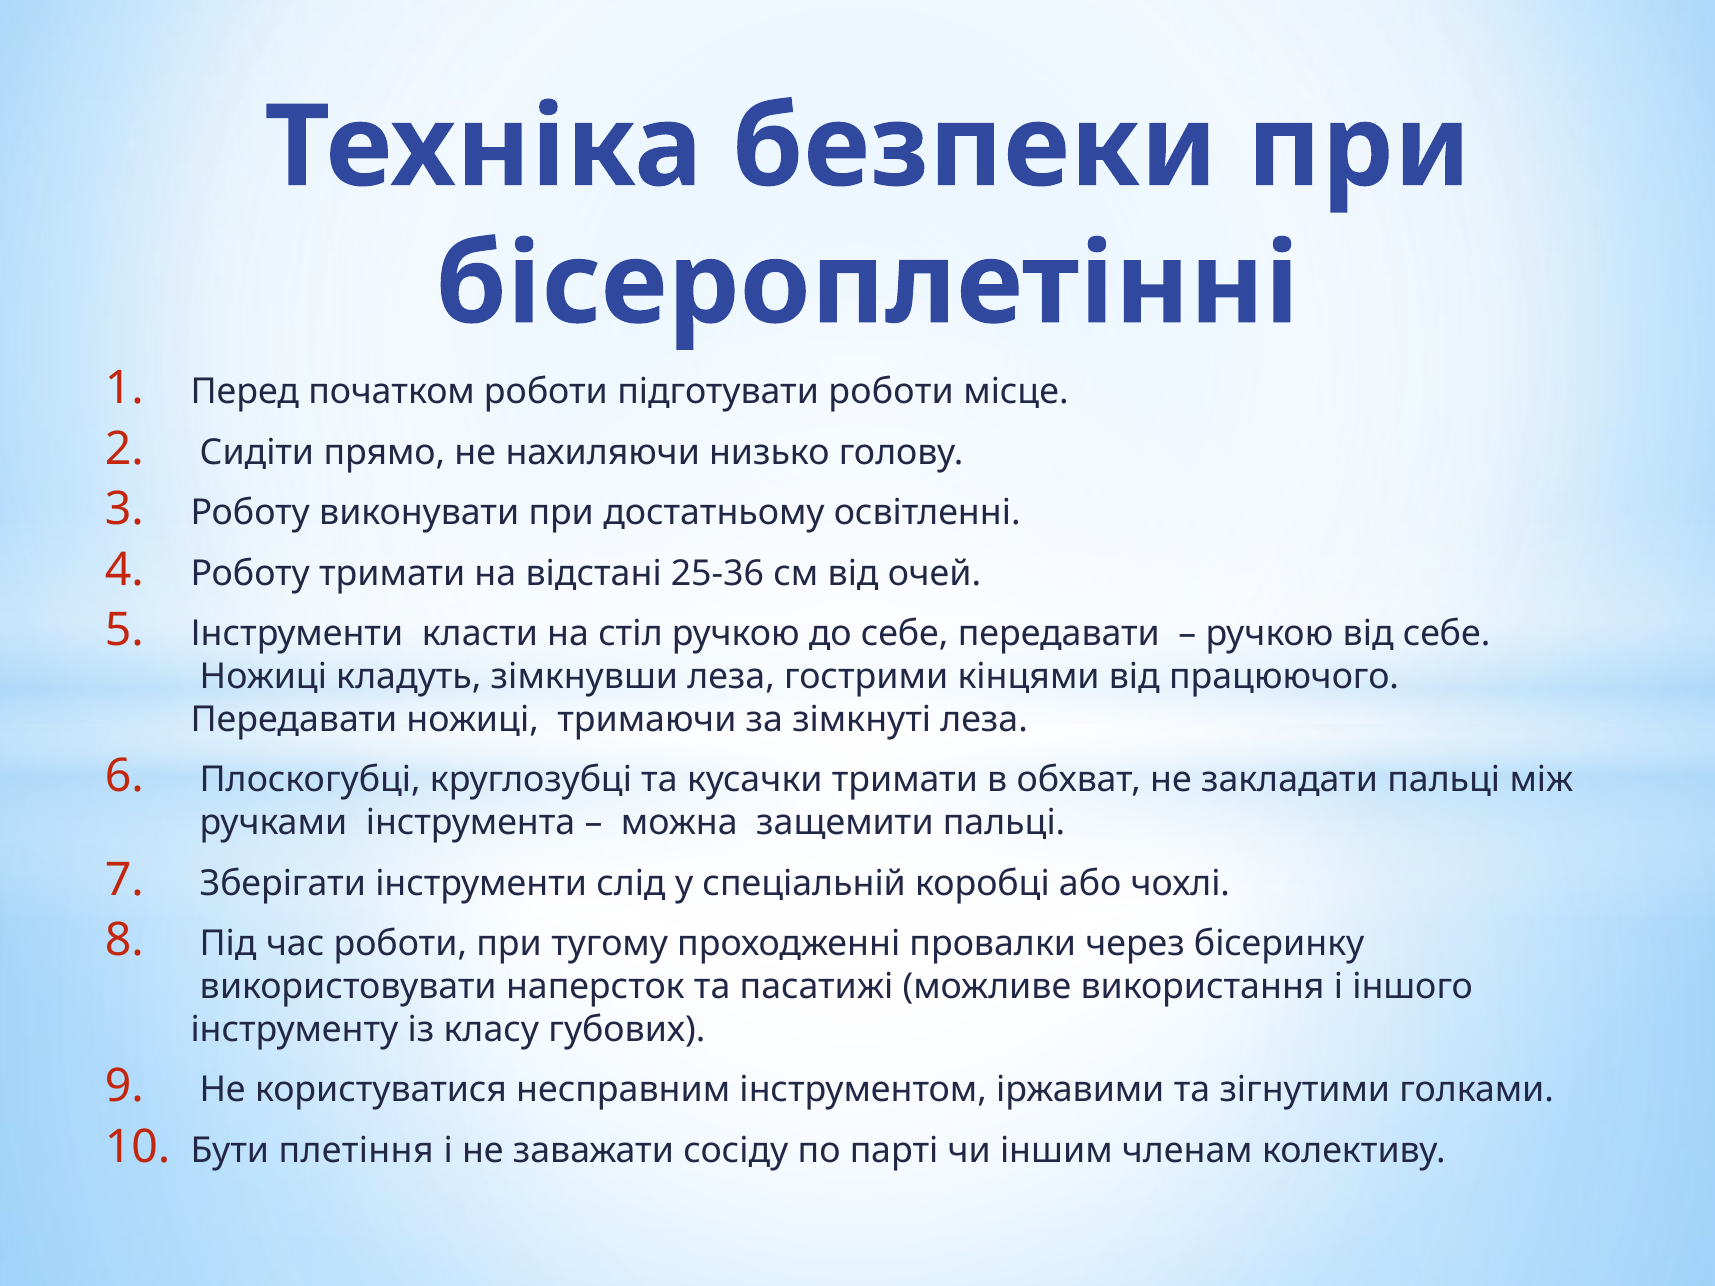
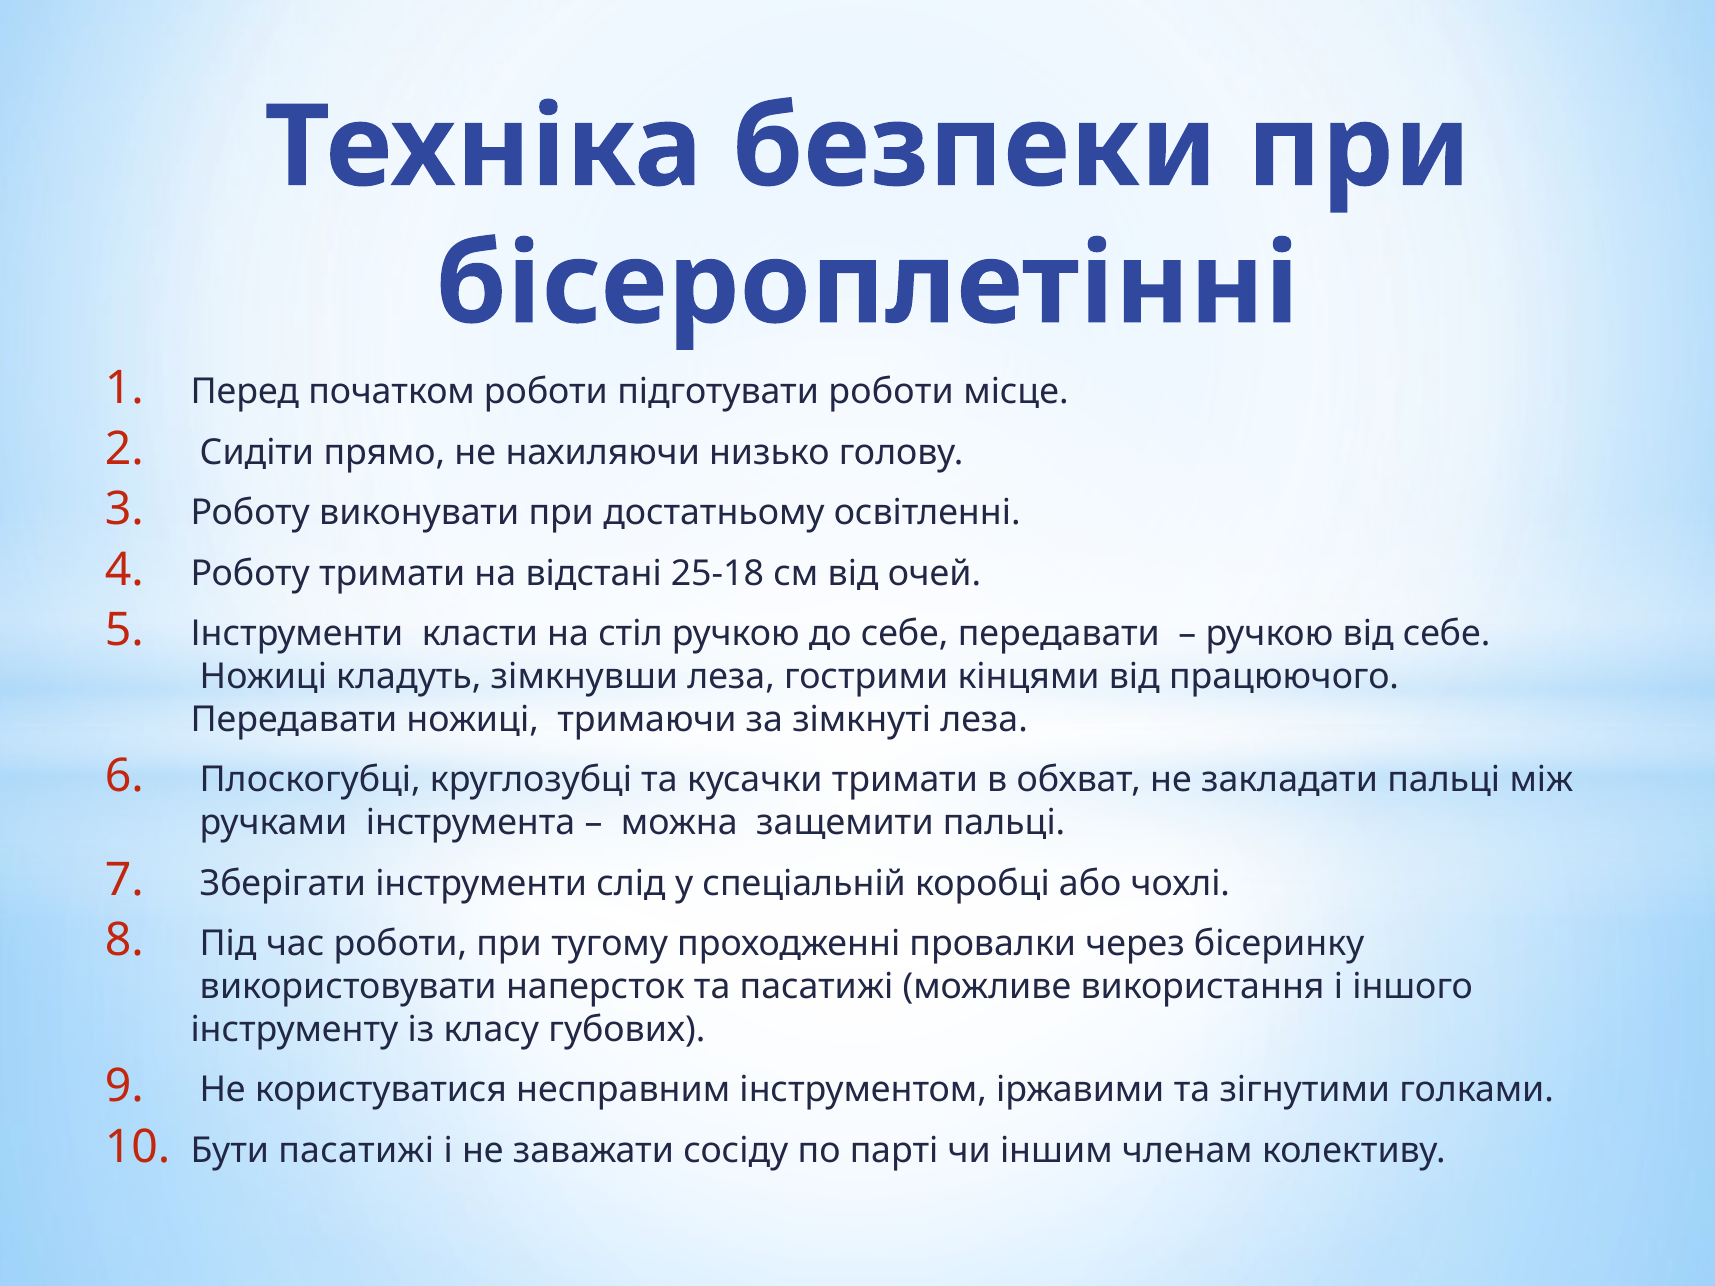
25-36: 25-36 -> 25-18 (717, 574)
Бути плетіння: плетіння -> пасатижі (356, 1151)
